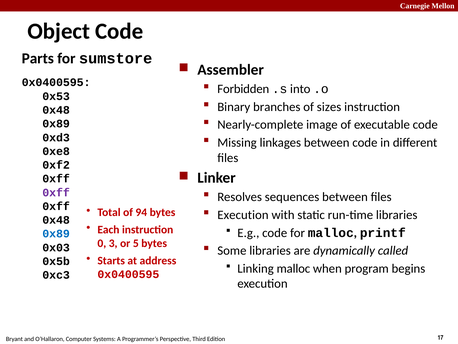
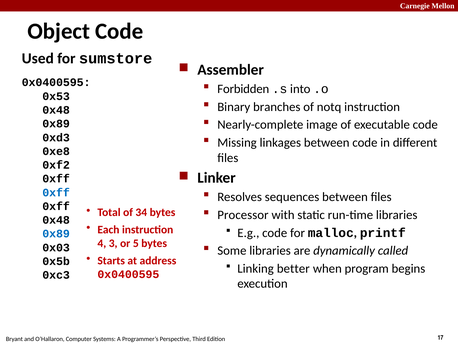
Parts: Parts -> Used (38, 58)
sizes: sizes -> notq (329, 107)
0xff colour: purple -> blue (56, 192)
94: 94 -> 34 (141, 212)
Execution: Execution -> Processor (243, 215)
0: 0 -> 4 (102, 243)
Linking malloc: malloc -> better (293, 268)
